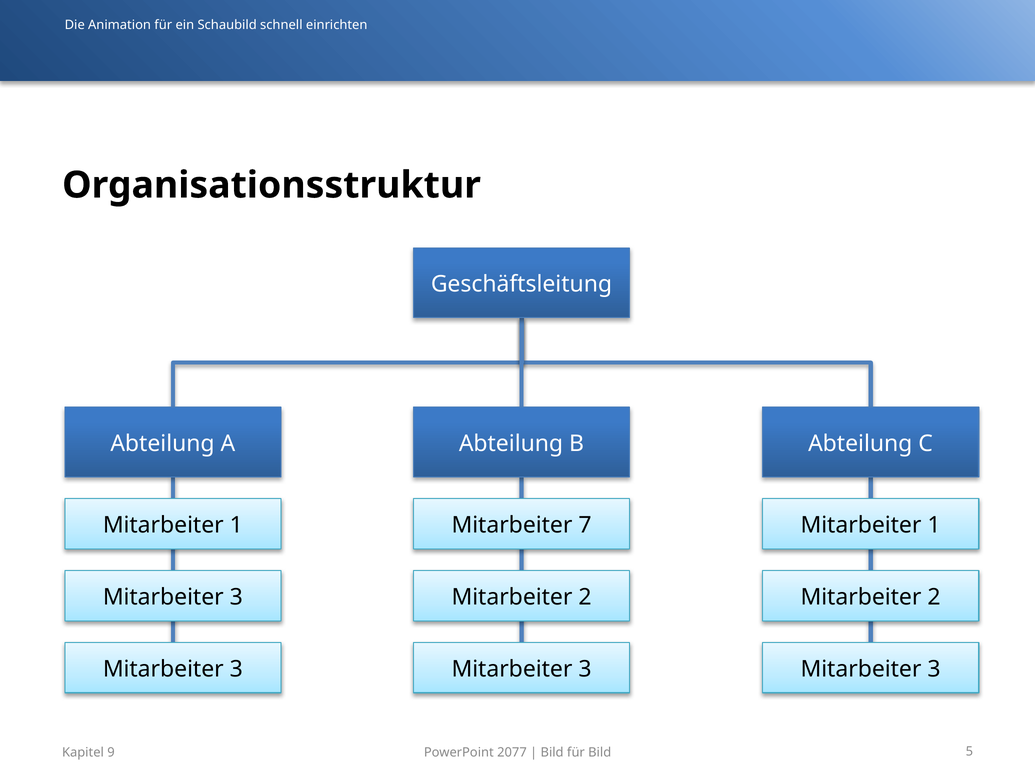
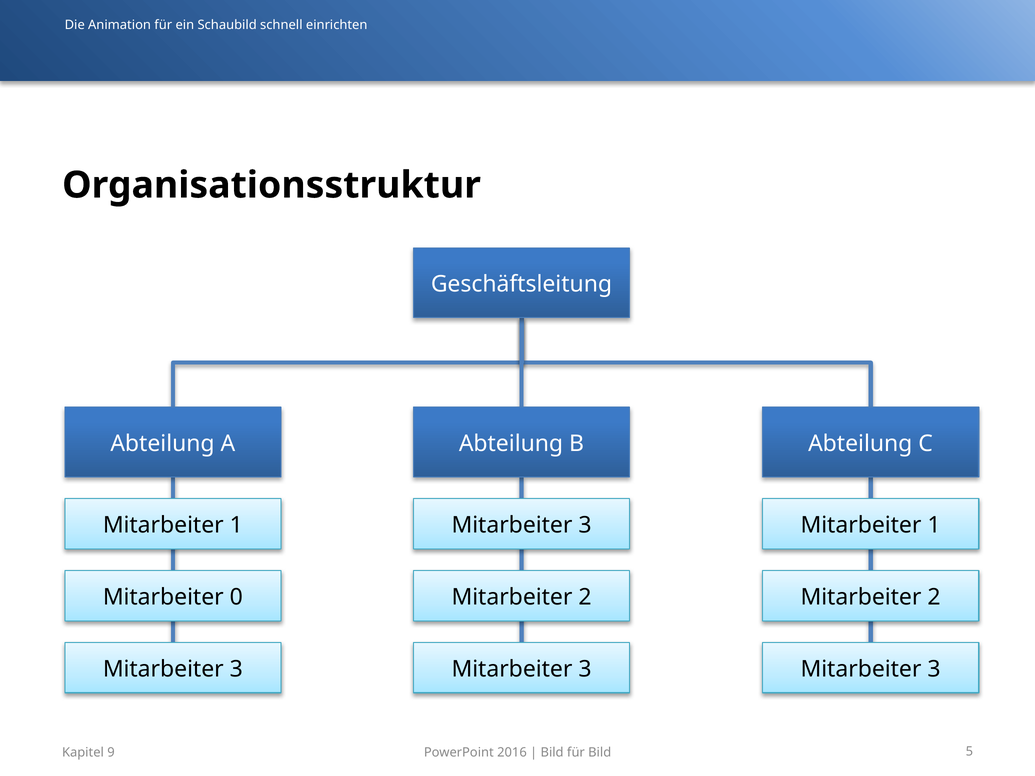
7: 7 -> 3 (585, 526)
3: 3 -> 0 (236, 598)
2077: 2077 -> 2016 (512, 752)
